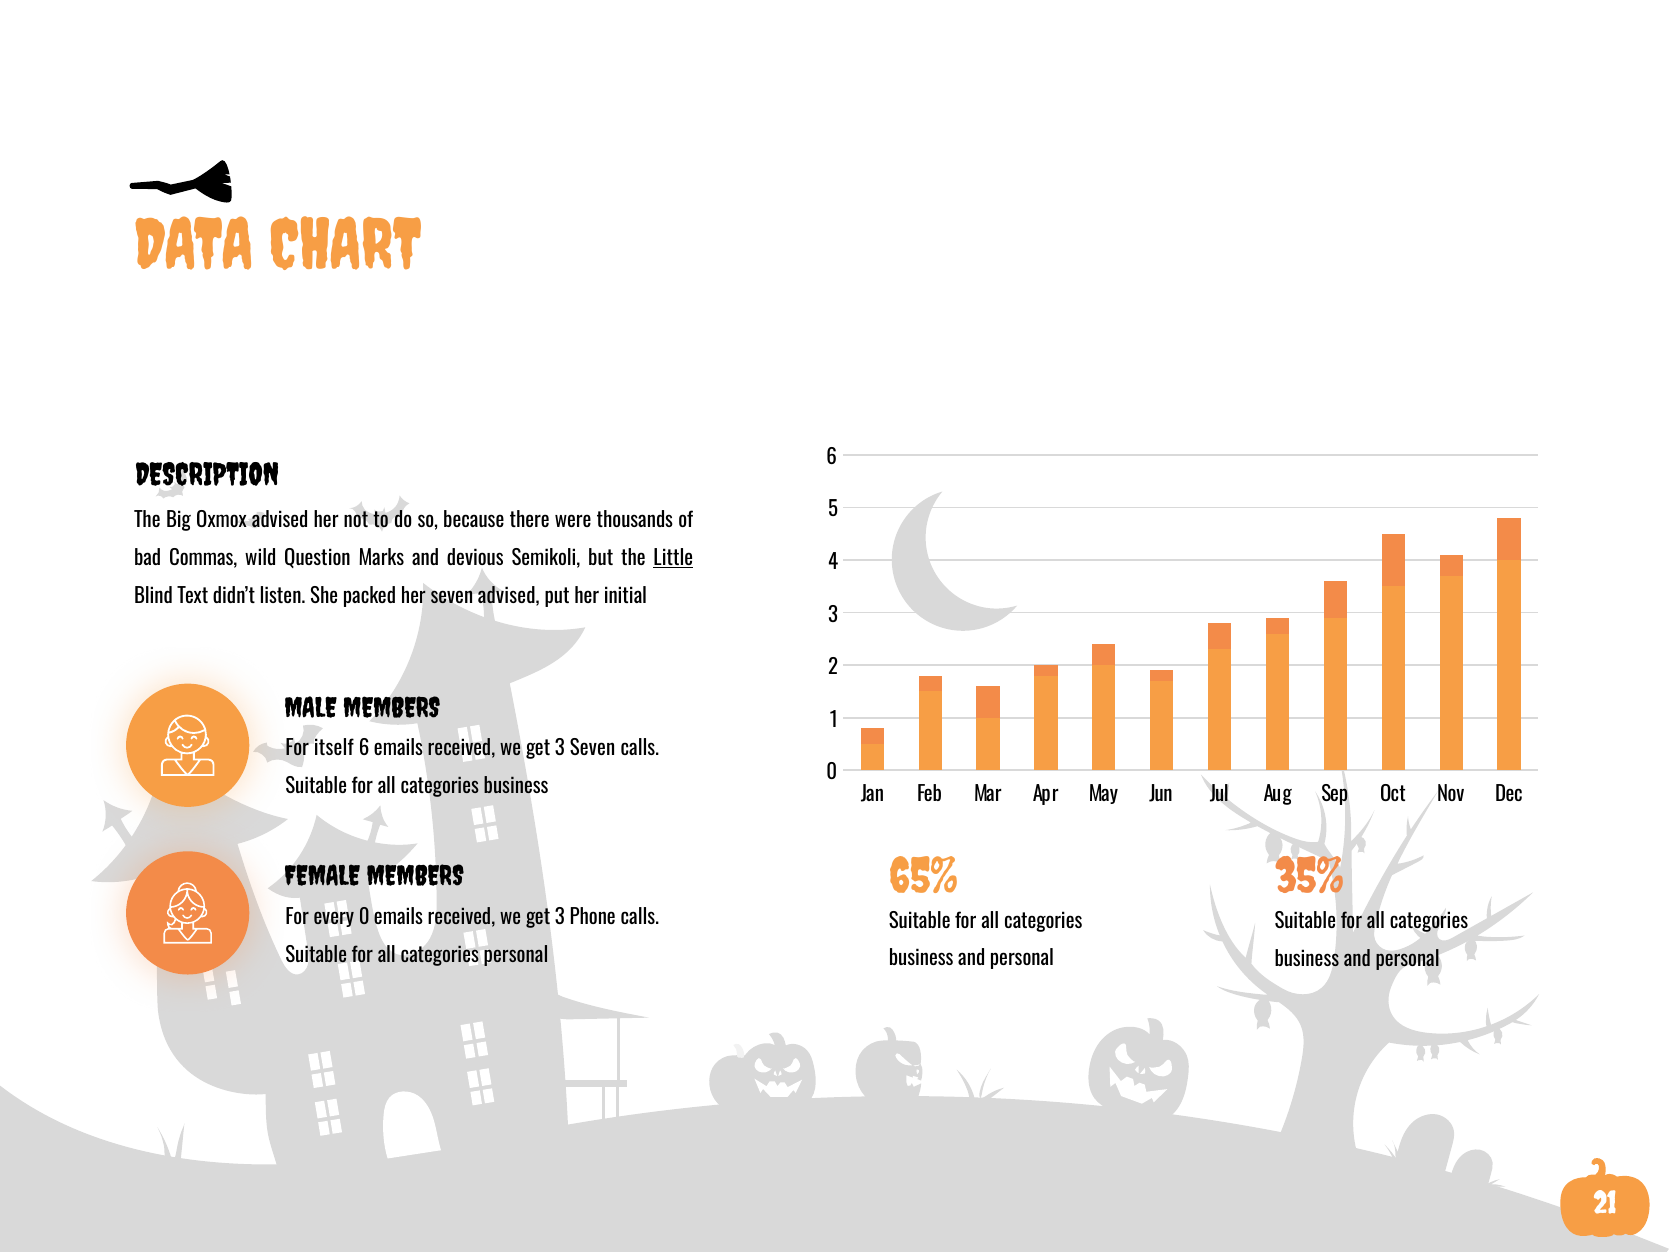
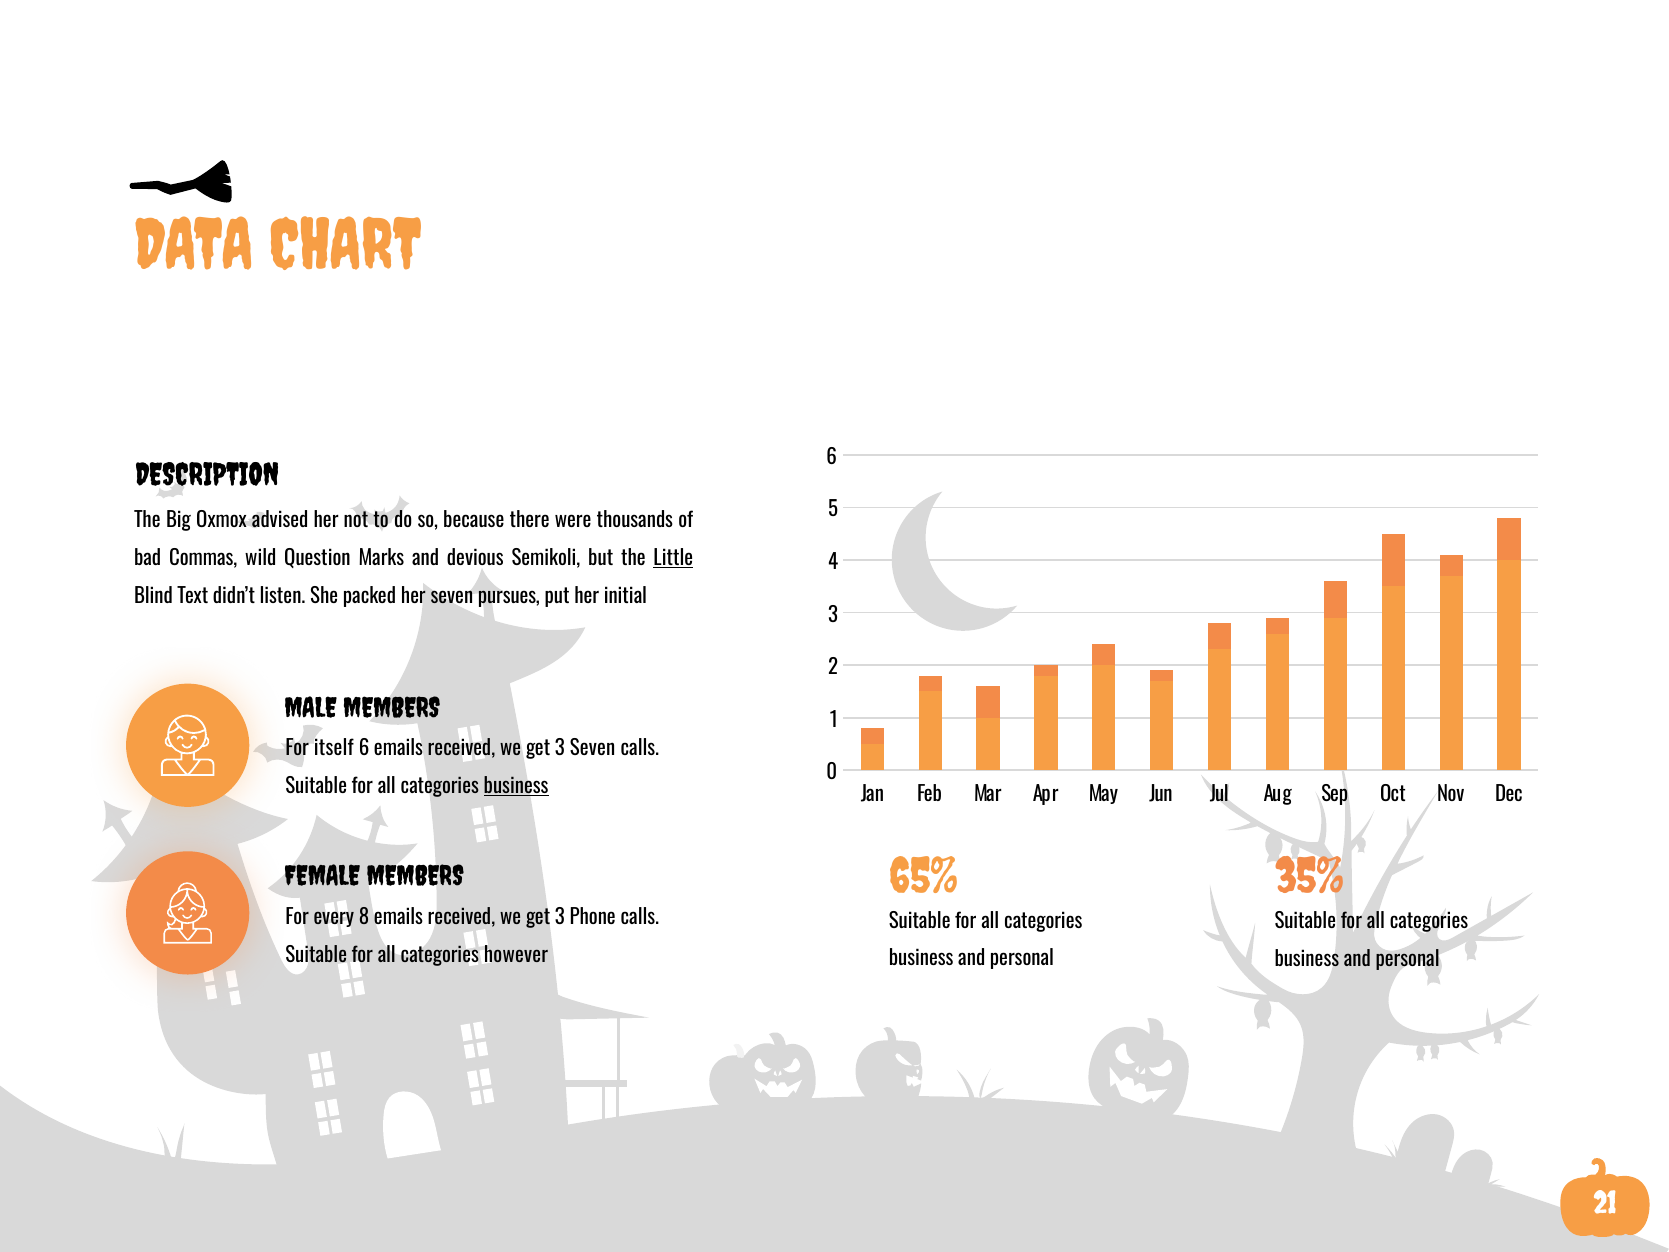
seven advised: advised -> pursues (509, 596)
business underline: none -> present (516, 786)
every 0: 0 -> 8 (364, 917)
categories personal: personal -> however (516, 955)
